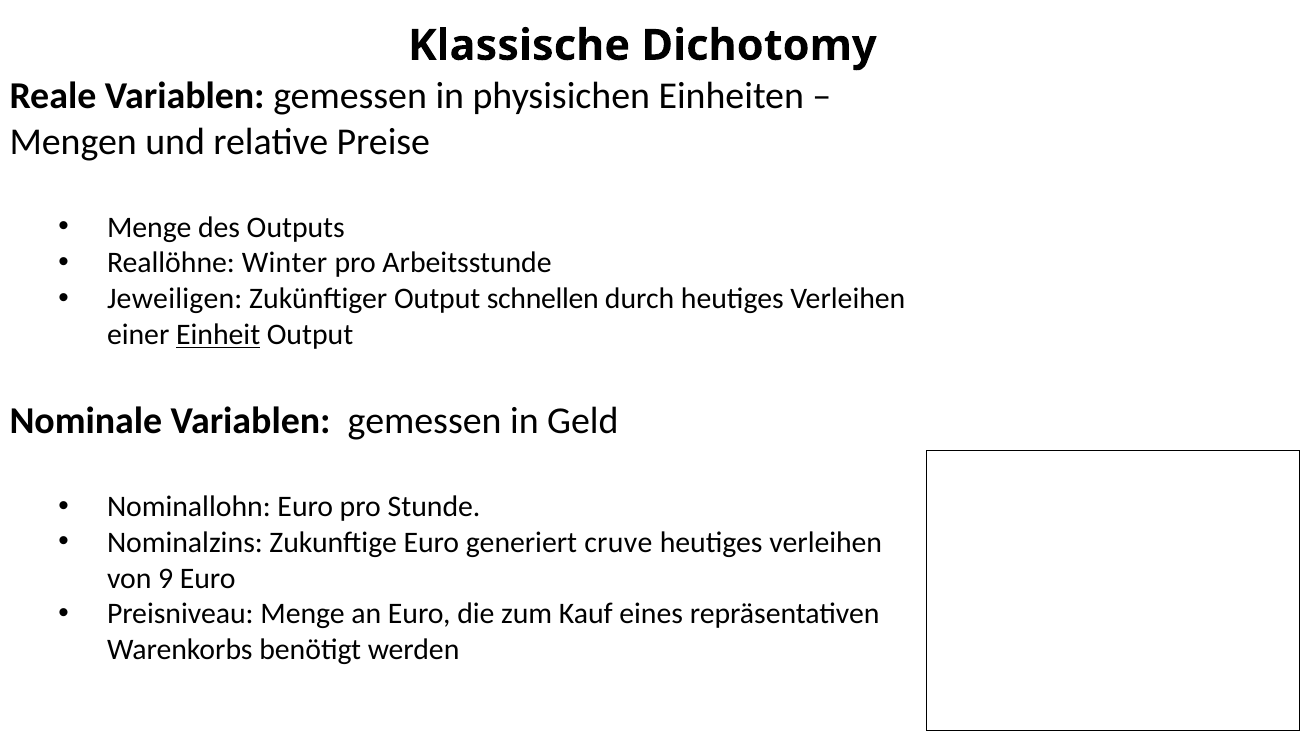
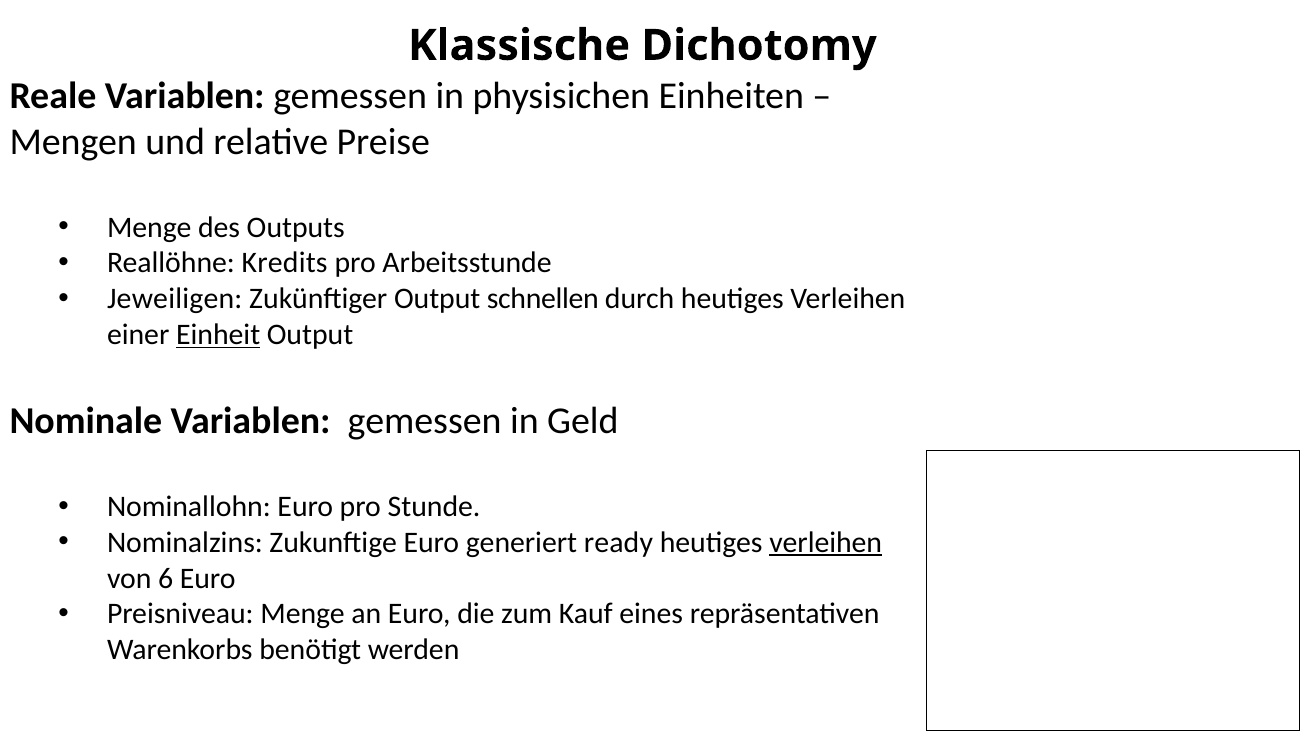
Winter: Winter -> Kredits (285, 263)
cruve: cruve -> ready (618, 543)
verleihen underline: none -> present (826, 543)
9: 9 -> 6 (166, 579)
